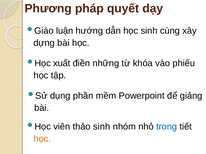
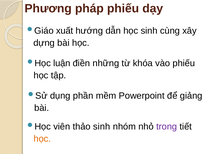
pháp quyết: quyết -> phiếu (123, 9)
luận: luận -> xuất (65, 31)
xuất: xuất -> luận (62, 63)
trong colour: blue -> purple (167, 127)
